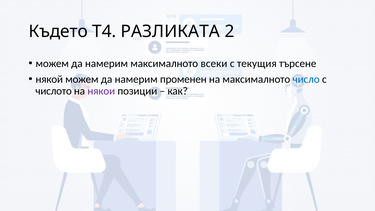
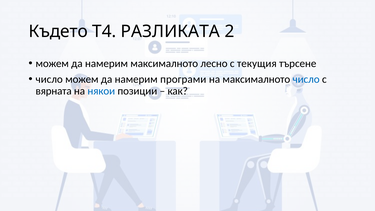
всеки: всеки -> лесно (214, 63)
някой: някой -> число (49, 79)
променен: променен -> програми (183, 79)
числото: числото -> вярната (54, 91)
някои colour: purple -> blue (101, 91)
